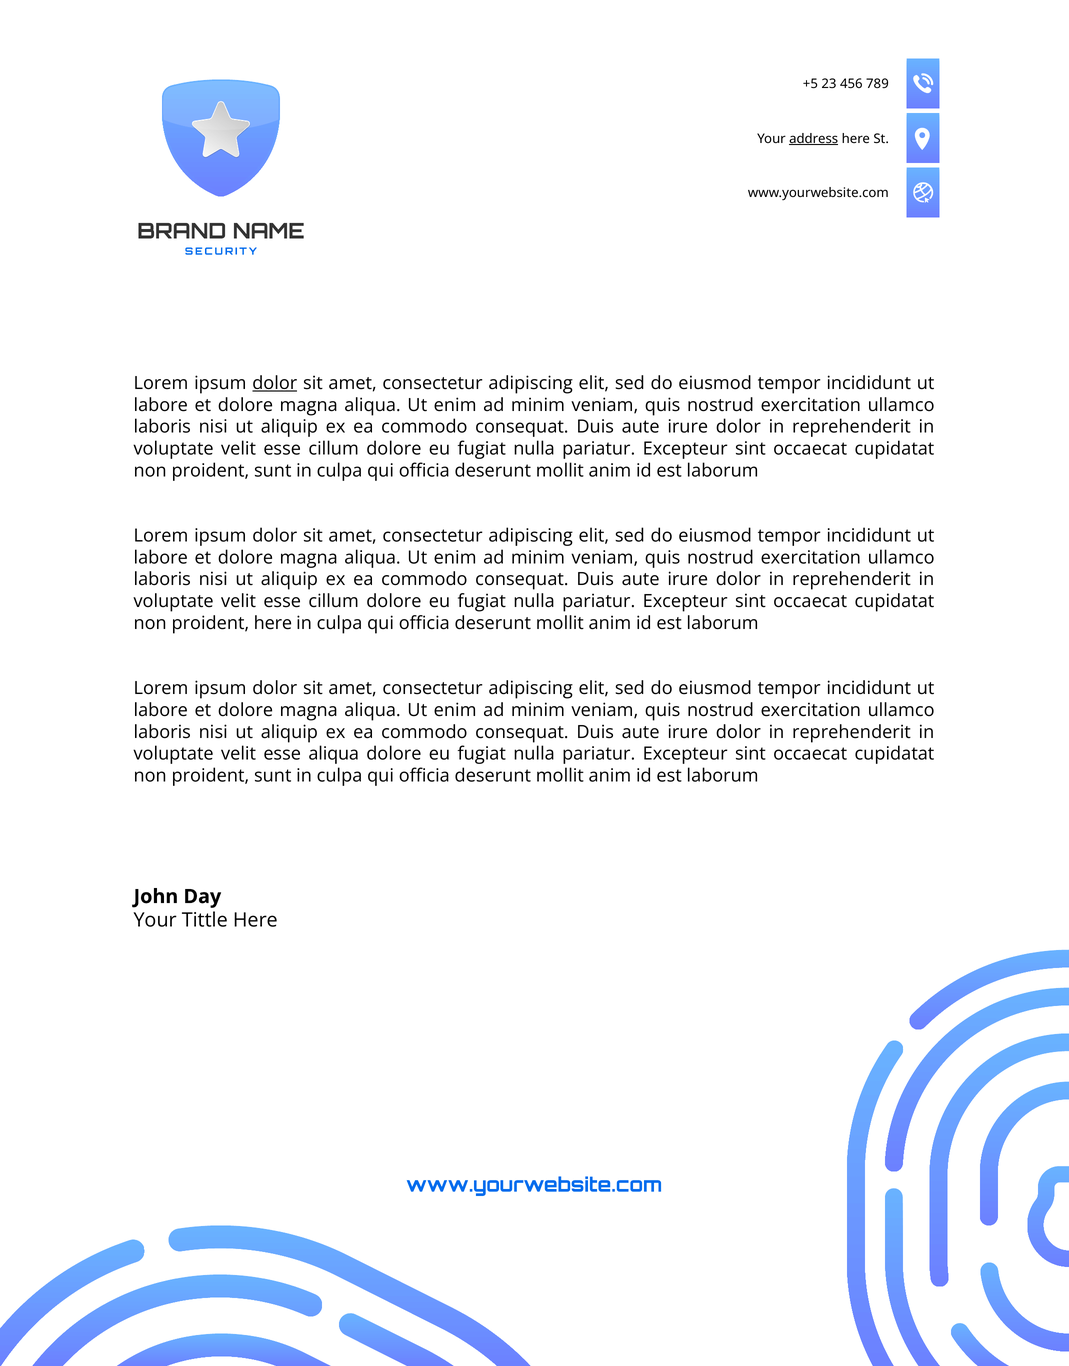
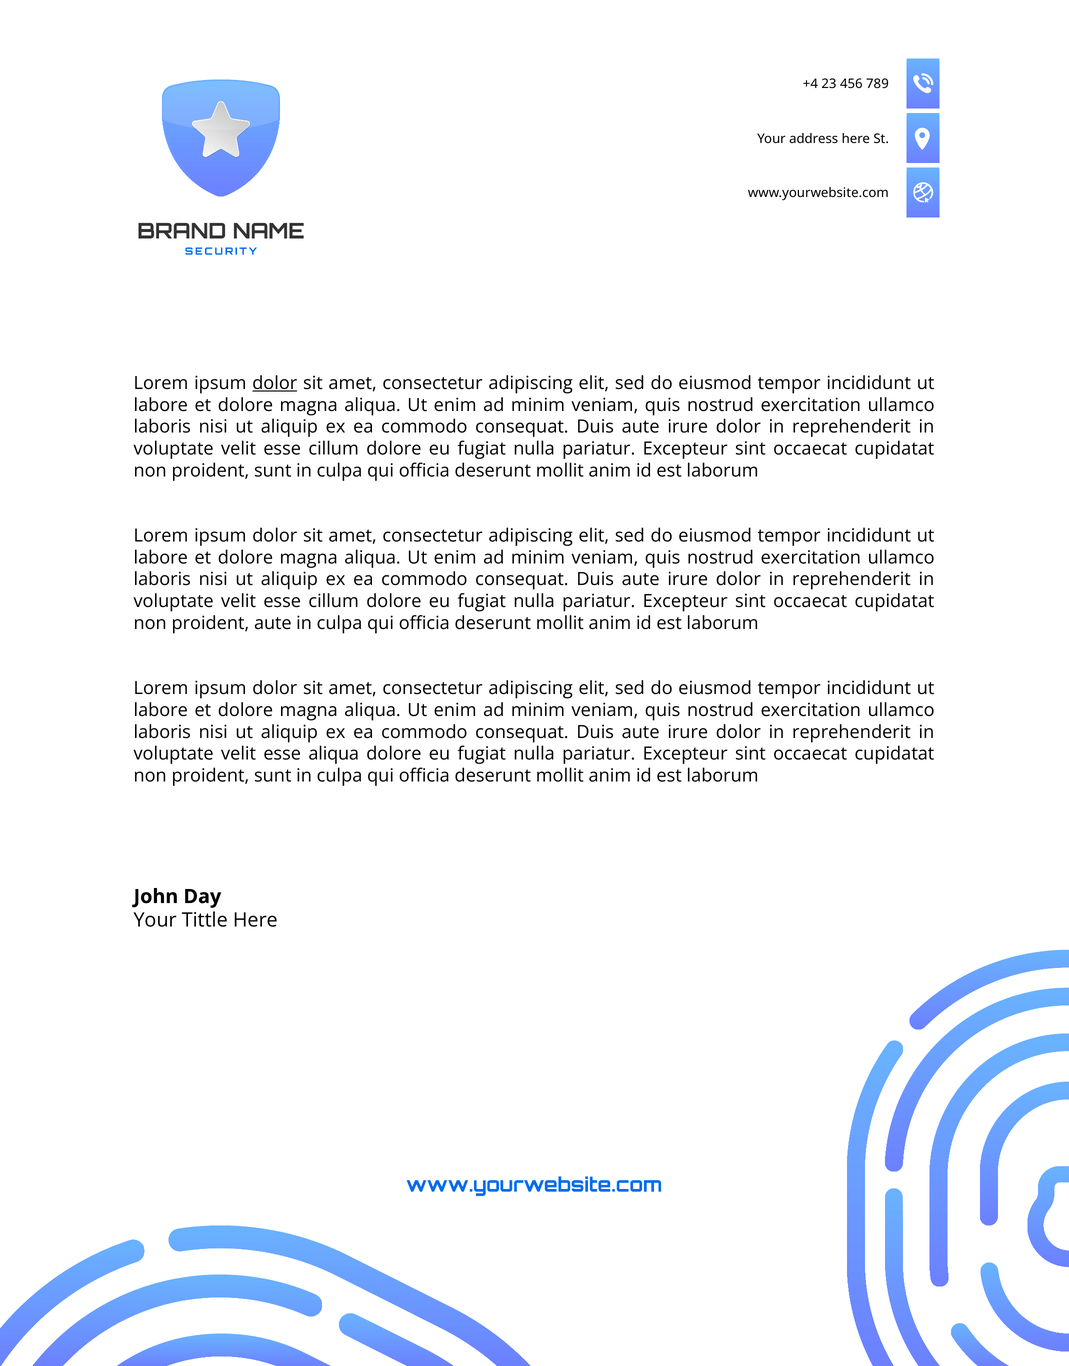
+5: +5 -> +4 (810, 84)
address underline: present -> none (814, 139)
proident here: here -> aute (273, 623)
